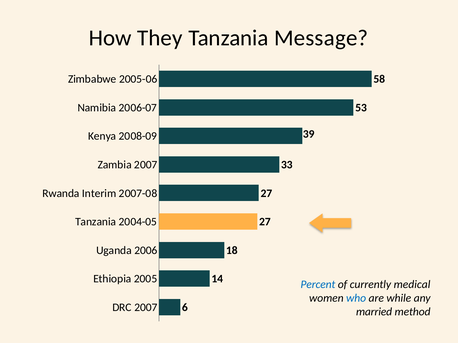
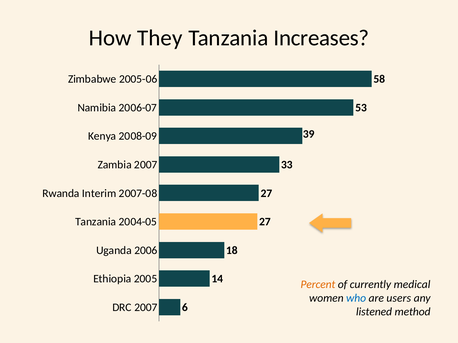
Message: Message -> Increases (321, 38)
Percent colour: blue -> orange (318, 285)
while: while -> users (399, 298)
married: married -> listened (374, 312)
